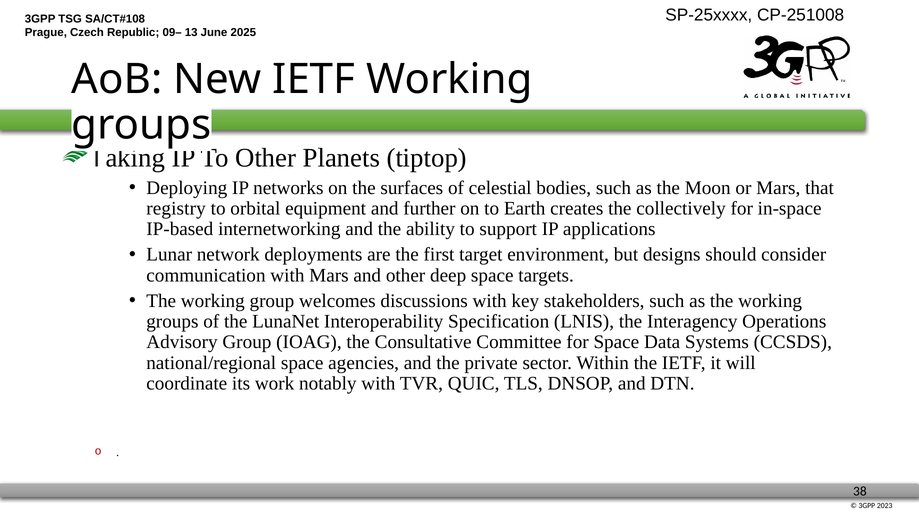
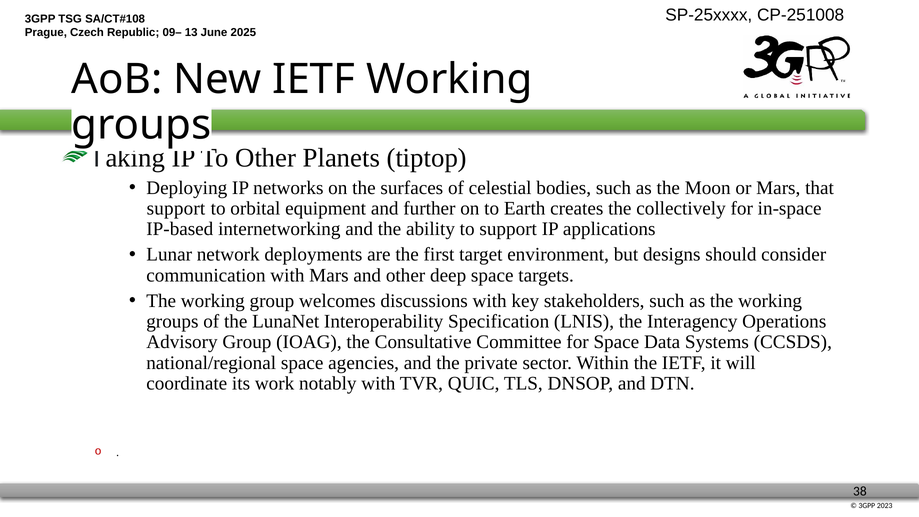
registry: registry -> support (176, 208)
